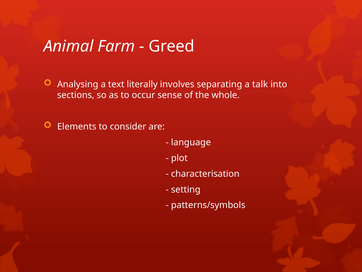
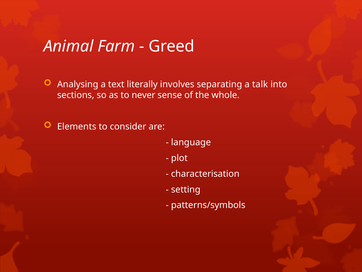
occur: occur -> never (143, 95)
